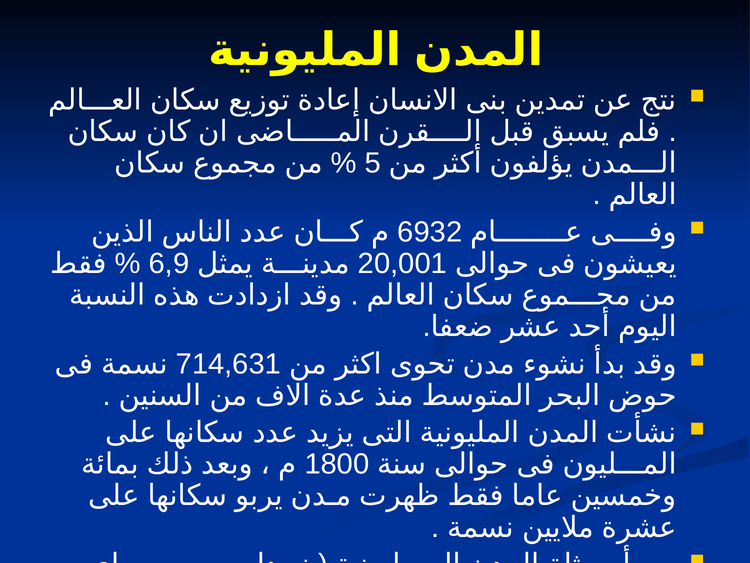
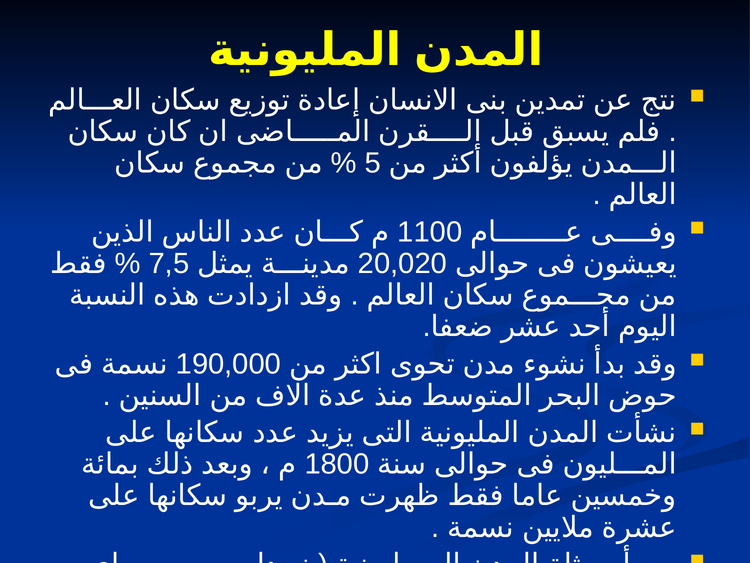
6932: 6932 -> 1100 (430, 232)
6,9: 6,9 -> 7,5 (169, 263)
20,001: 20,001 -> 20,020 (403, 263)
714,631: 714,631 -> 190,000 (228, 364)
